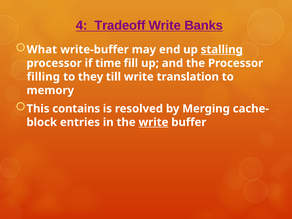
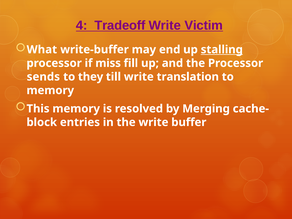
Banks: Banks -> Victim (204, 25)
time: time -> miss (108, 63)
filling: filling -> sends (43, 77)
This contains: contains -> memory (76, 109)
write underline: present -> none (153, 122)
